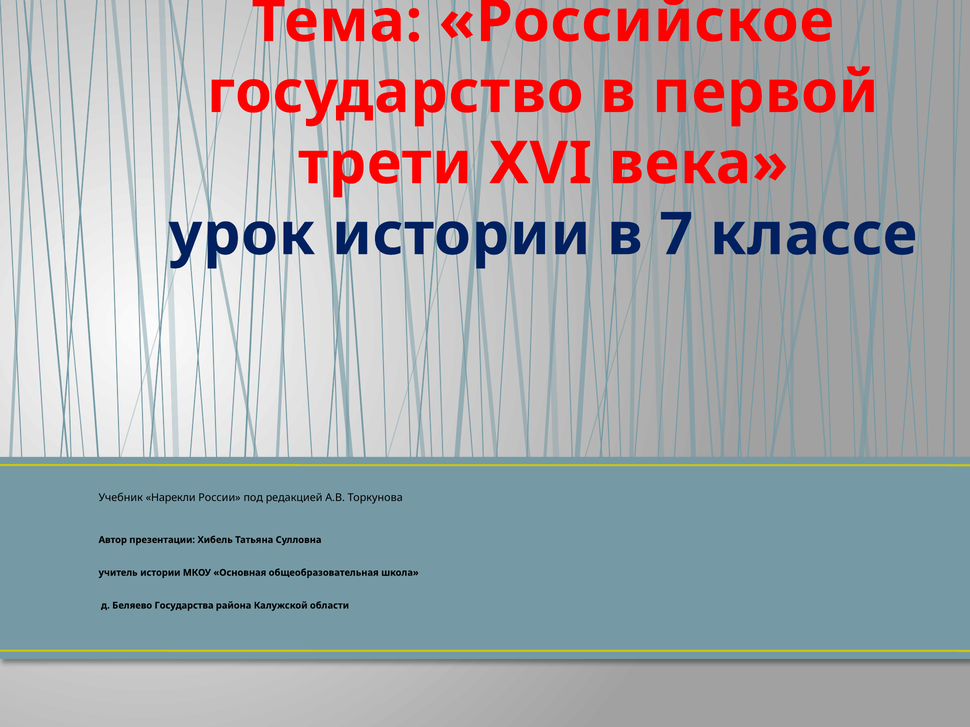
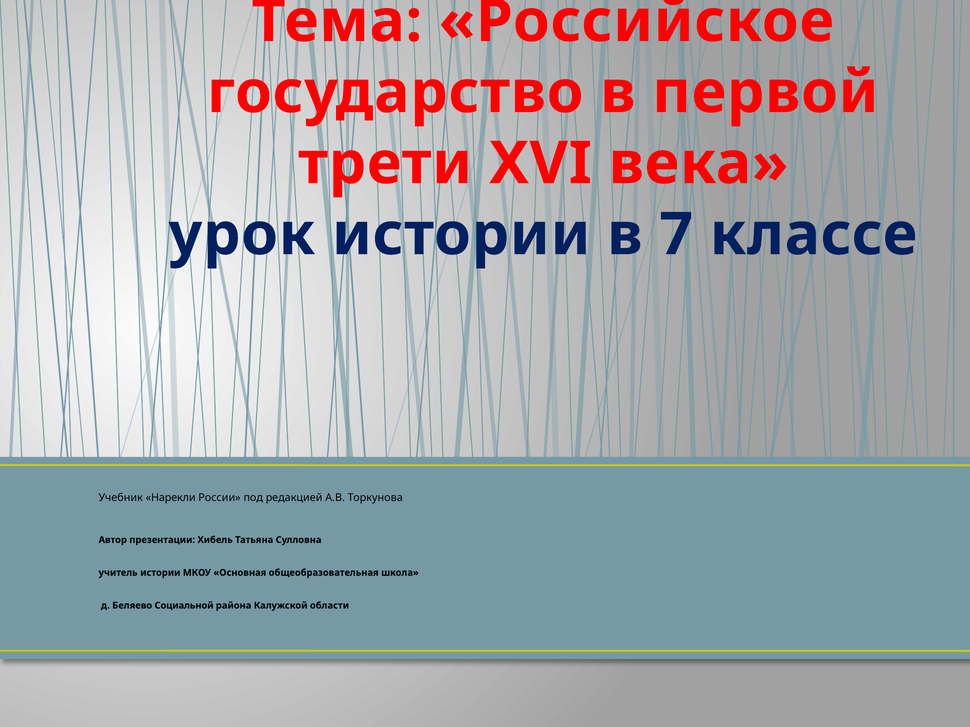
Государства: Государства -> Социальной (184, 606)
